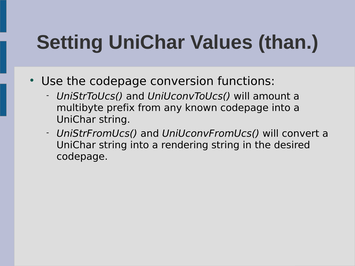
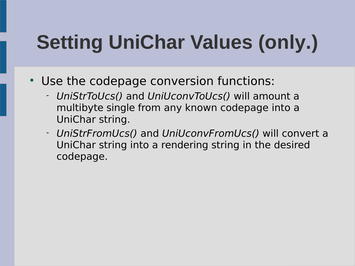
than: than -> only (288, 43)
prefix: prefix -> single (121, 108)
